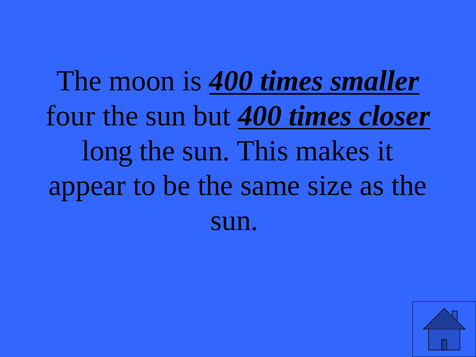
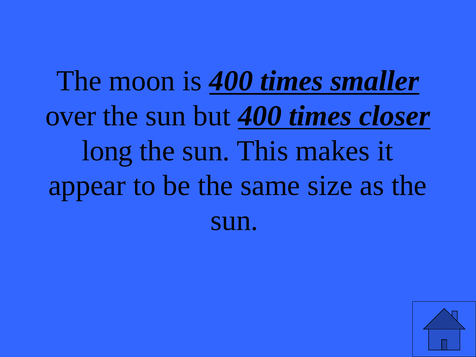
four: four -> over (71, 116)
